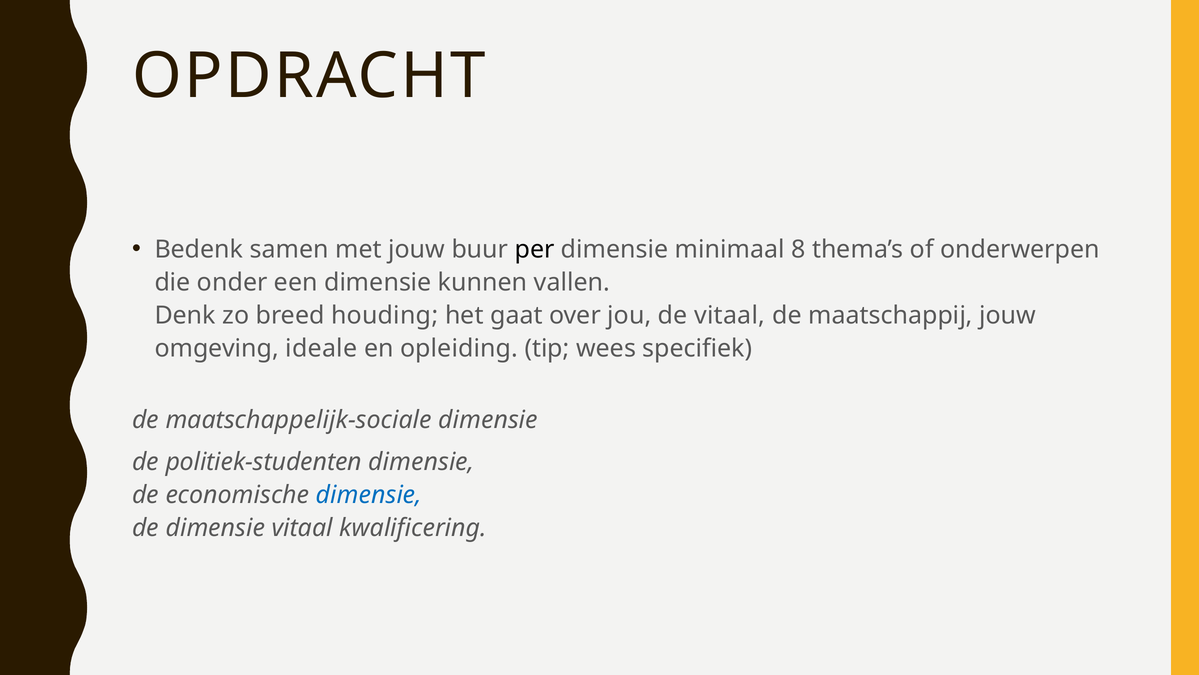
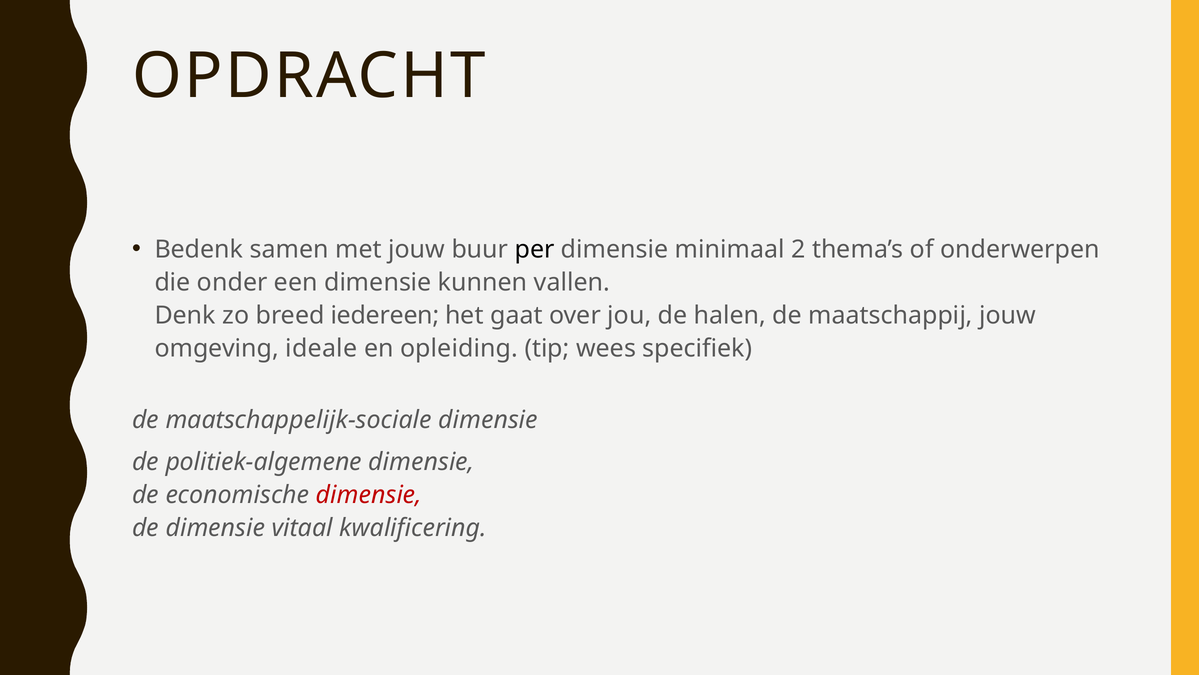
8: 8 -> 2 (798, 249)
houding: houding -> iedereen (385, 315)
de vitaal: vitaal -> halen (730, 315)
politiek-studenten: politiek-studenten -> politiek-algemene (264, 462)
dimensie colour: blue -> red (369, 495)
